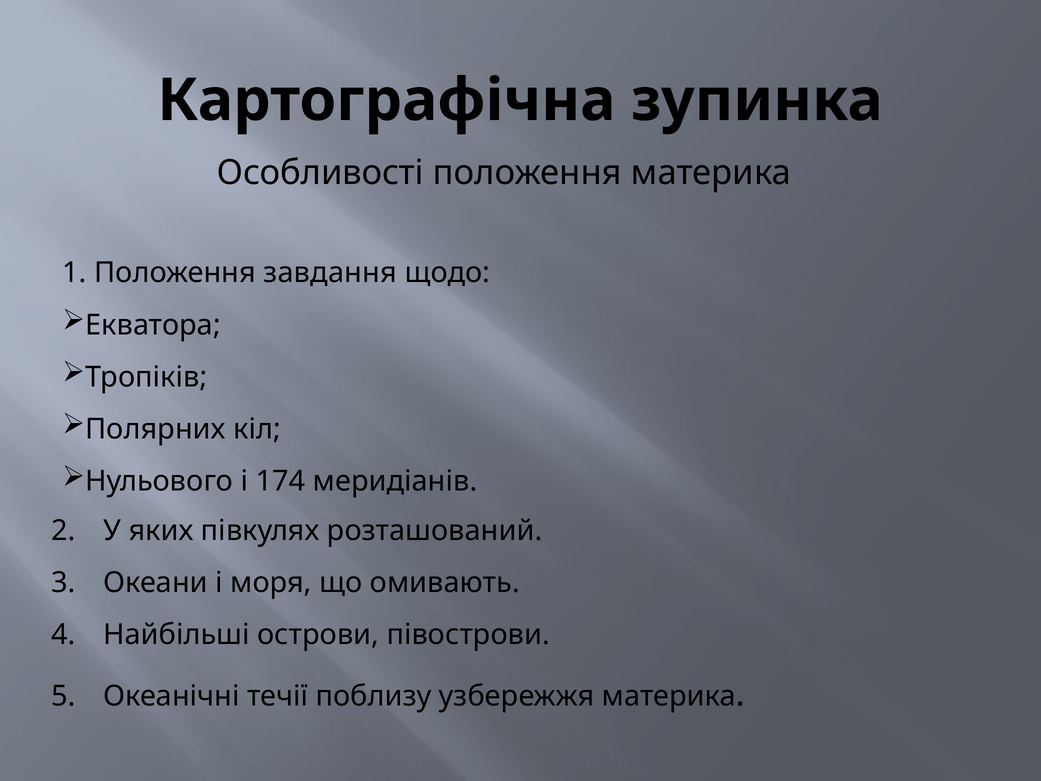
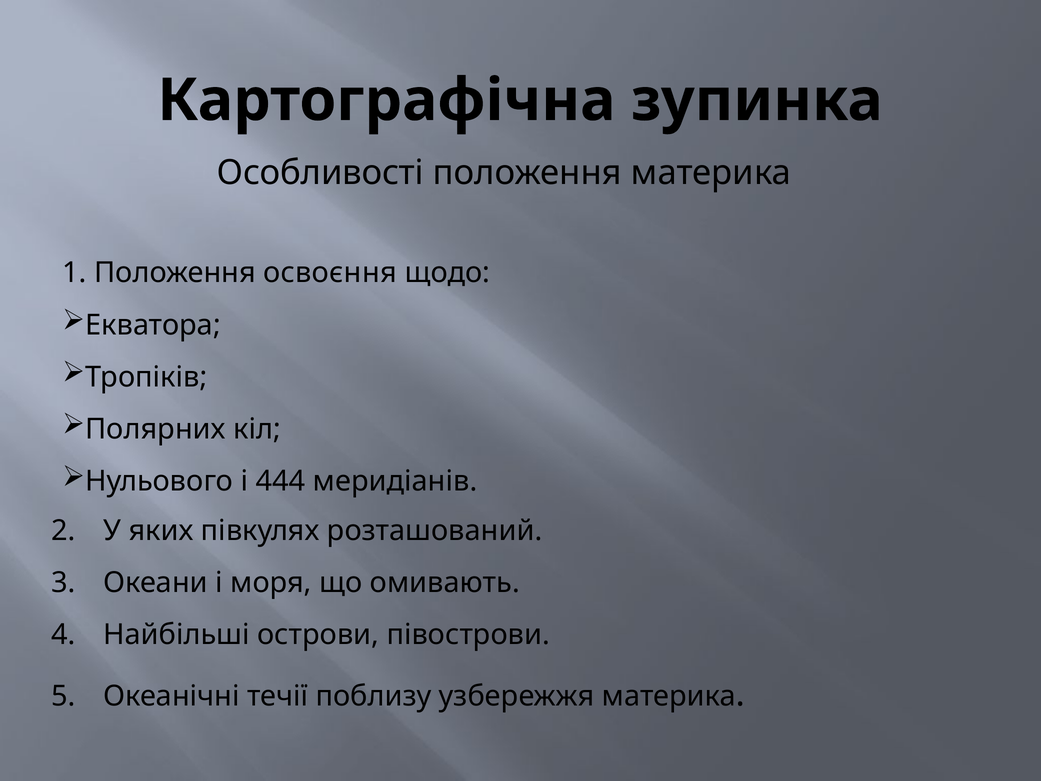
завдання: завдання -> освоєння (330, 273)
174: 174 -> 444 (281, 481)
